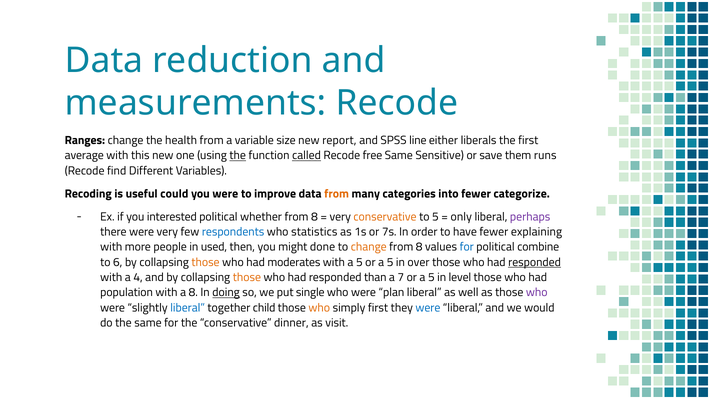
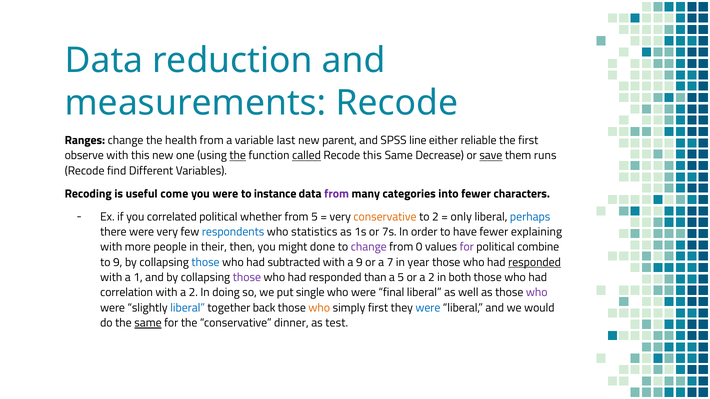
size: size -> last (286, 141)
report: report -> parent (339, 141)
liberals: liberals -> reliable (479, 141)
average: average -> observe (84, 156)
Recode free: free -> this (372, 156)
Sensitive: Sensitive -> Decrease (440, 156)
save underline: none -> present (491, 156)
could: could -> come (174, 194)
improve: improve -> instance (275, 194)
from colour: orange -> purple (337, 194)
categorize: categorize -> characters (522, 194)
interested: interested -> correlated (172, 217)
8: 8 -> 5 (314, 217)
to 5: 5 -> 2 (435, 217)
perhaps colour: purple -> blue (530, 217)
used: used -> their (214, 247)
change colour: orange -> purple (369, 247)
8: 8 -> 0 (419, 247)
for colour: blue -> purple (467, 247)
to 6: 6 -> 9 (118, 263)
those colour: orange -> blue (205, 263)
moderates: moderates -> subtracted (294, 263)
with a 5: 5 -> 9 (359, 263)
5: 5 -> 7 (390, 263)
over: over -> year (418, 263)
4: 4 -> 1 (138, 278)
those colour: orange -> purple (247, 278)
a 7: 7 -> 5 (401, 278)
5: 5 -> 2 (431, 278)
level: level -> both (460, 278)
population: population -> correlation (127, 293)
with a 8: 8 -> 2 (193, 293)
doing underline: present -> none (226, 293)
plan: plan -> final (391, 293)
child: child -> back (264, 308)
same underline: none -> present (148, 323)
visit: visit -> test (337, 323)
